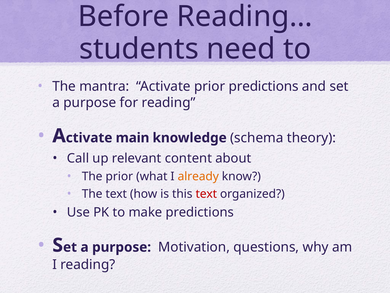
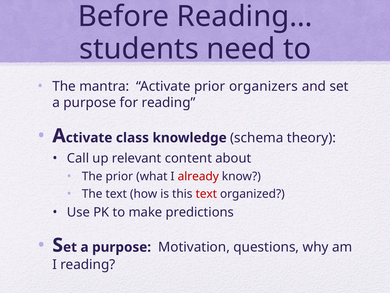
prior predictions: predictions -> organizers (263, 86)
main: main -> class (132, 138)
already colour: orange -> red (198, 176)
